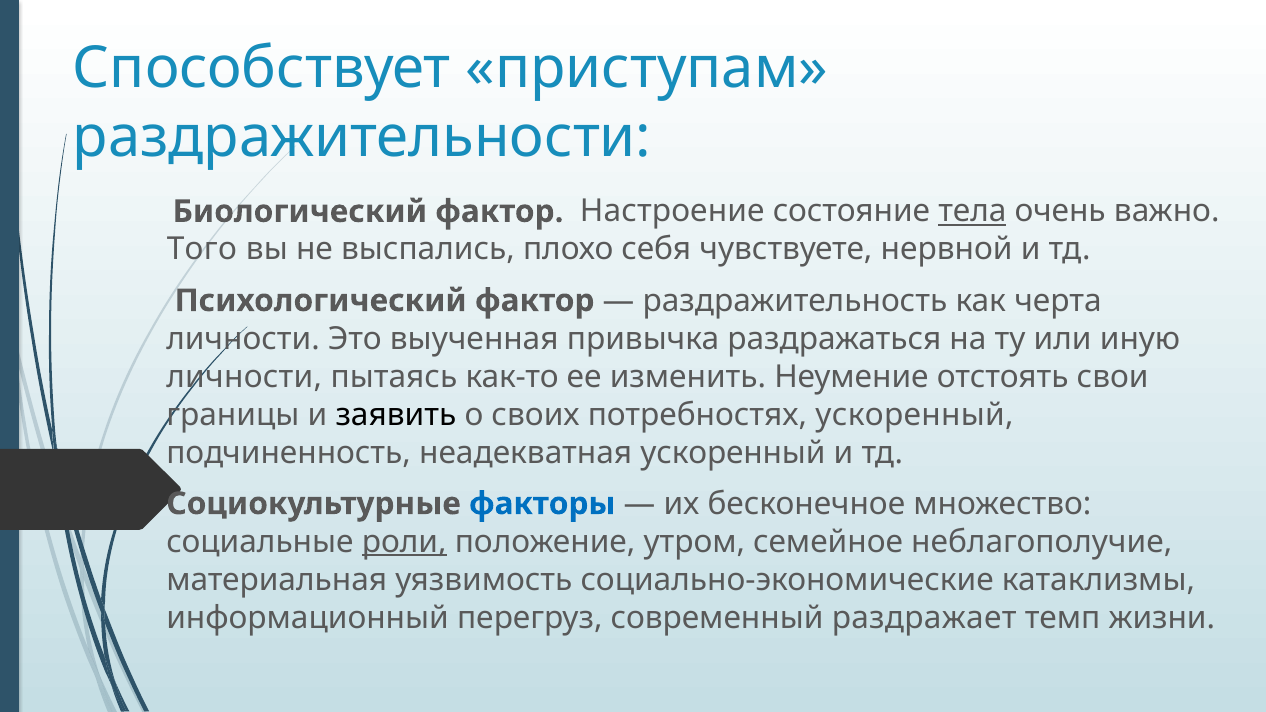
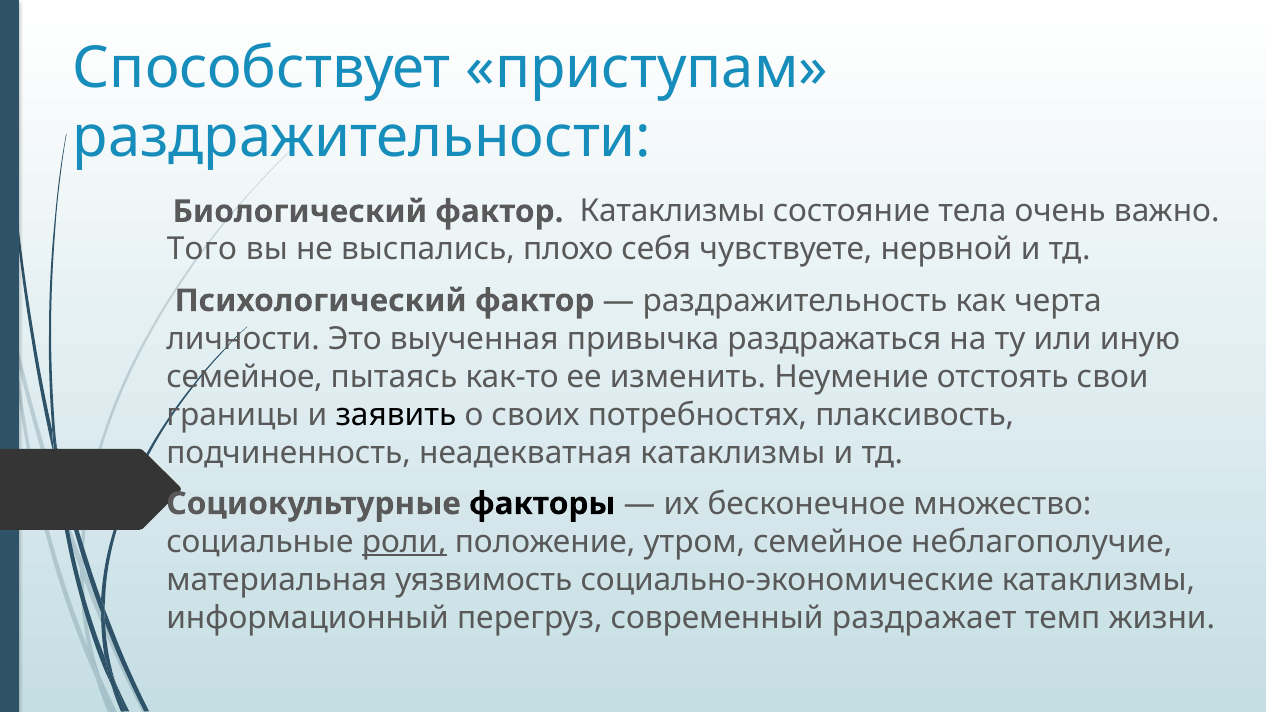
фактор Настроение: Настроение -> Катаклизмы (672, 212)
тела underline: present -> none (972, 212)
личности: личности -> семейное (245, 377)
потребностях ускоренный: ускоренный -> плаксивость (915, 415)
неадекватная ускоренный: ускоренный -> катаклизмы (733, 453)
факторы colour: blue -> black (542, 504)
